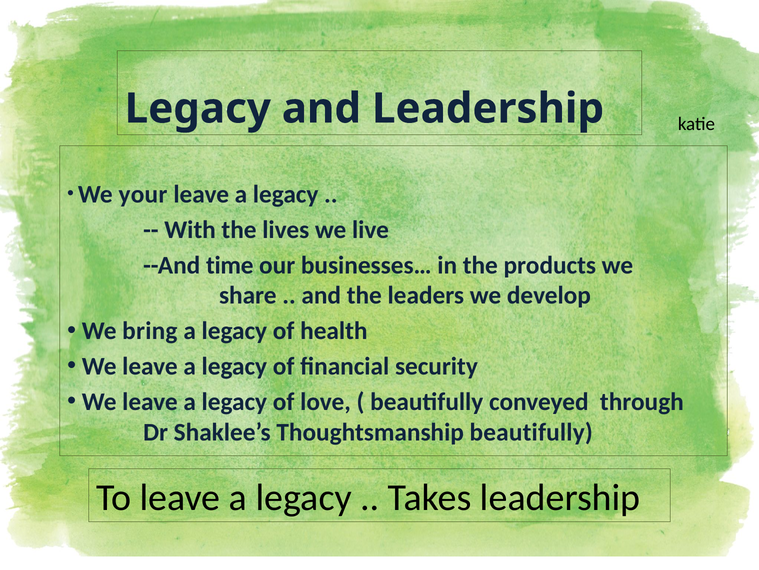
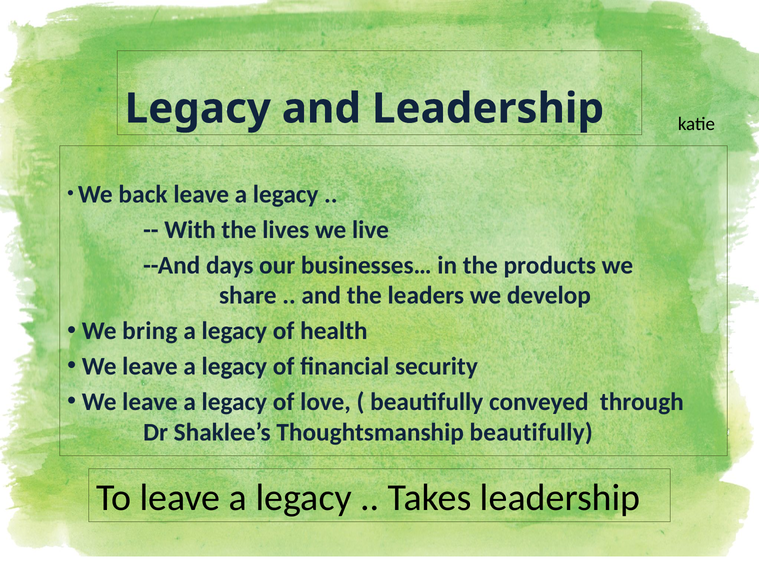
your: your -> back (143, 194)
time: time -> days (230, 265)
